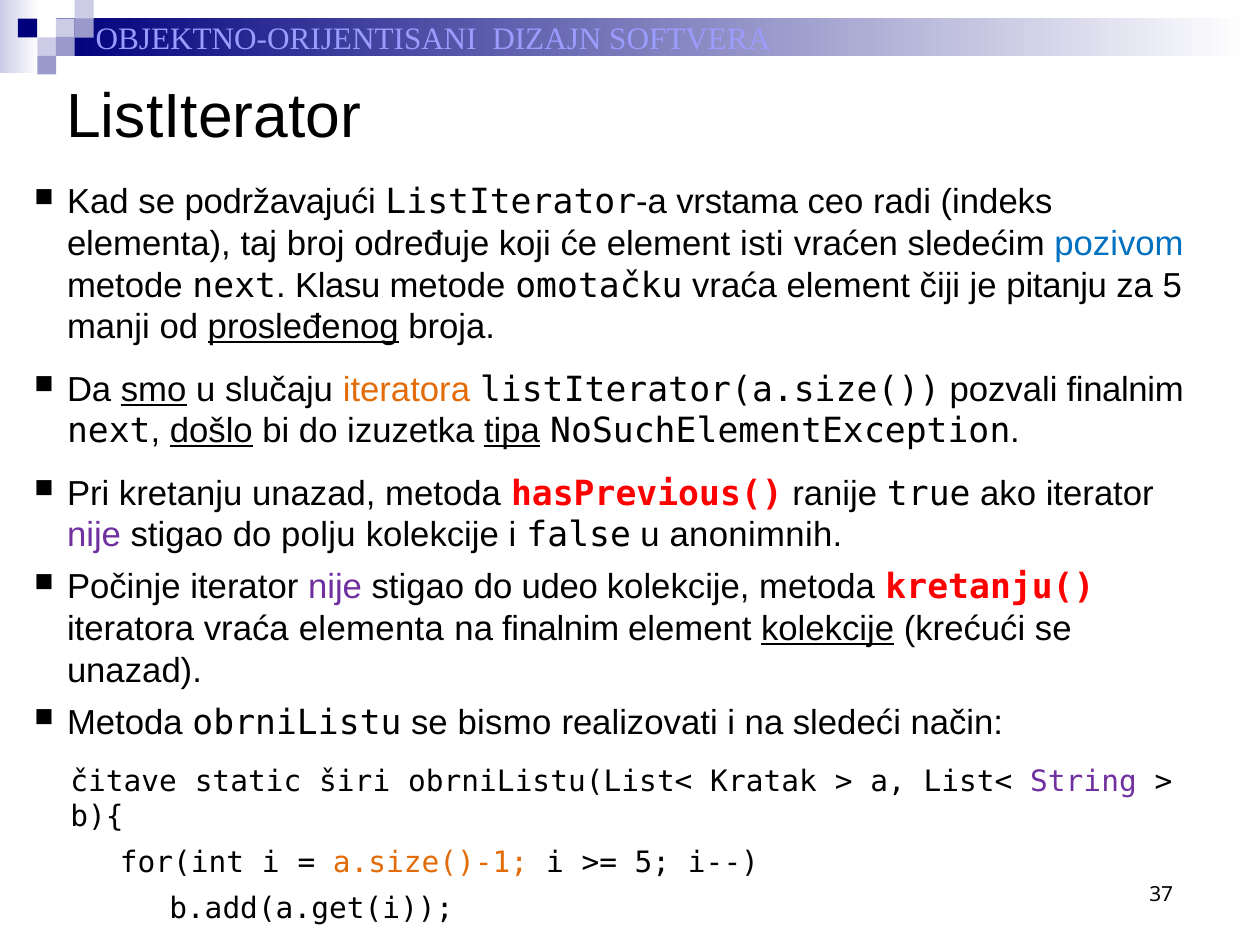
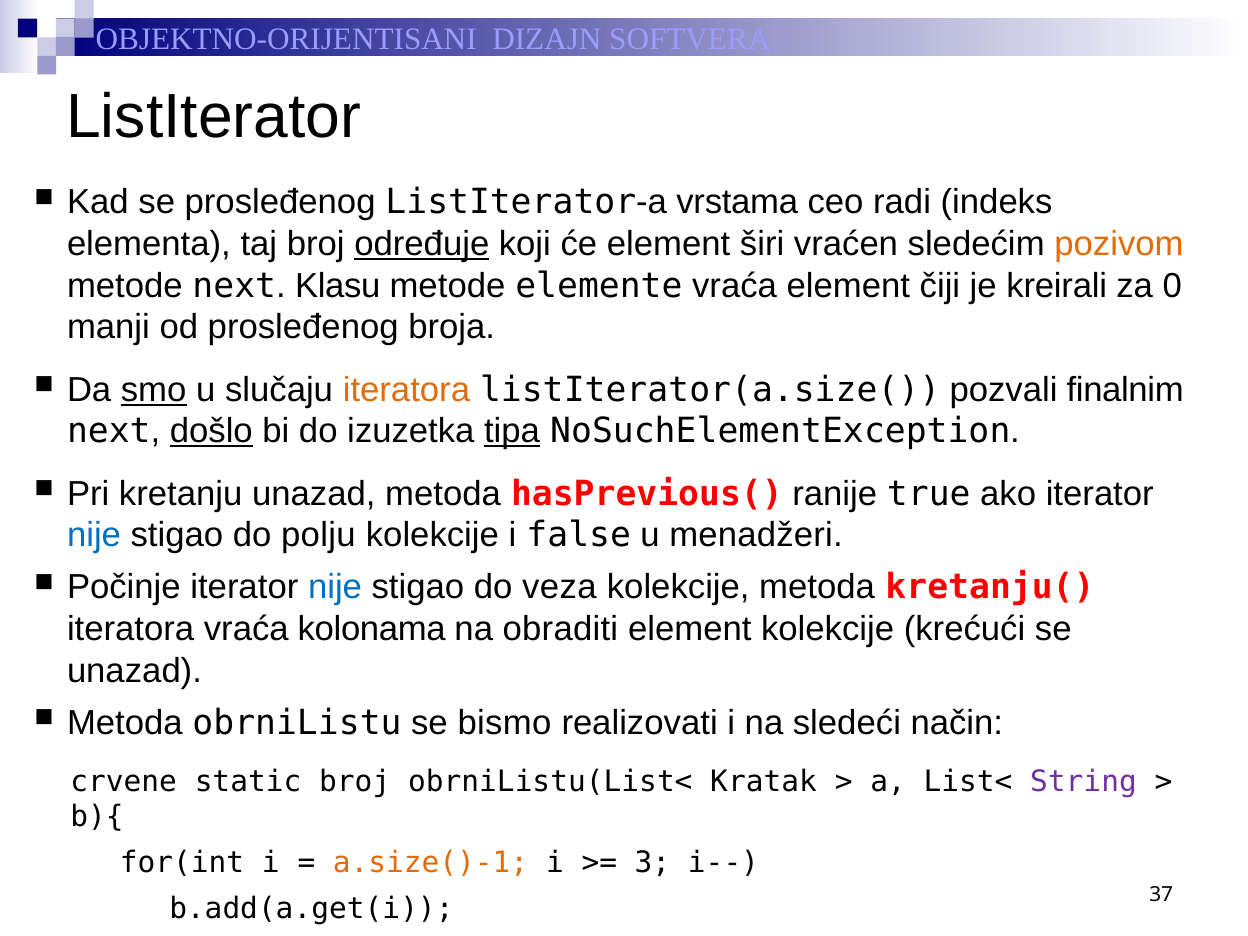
se podržavajući: podržavajući -> prosleđenog (280, 202)
određuje underline: none -> present (422, 244)
isti: isti -> širi (762, 244)
pozivom colour: blue -> orange (1119, 244)
omotačku: omotačku -> elemente (599, 286)
pitanju: pitanju -> kreirali (1057, 286)
za 5: 5 -> 0 (1172, 286)
prosleđenog underline: present -> none (303, 327)
nije colour: purple -> blue (94, 535)
anonimnih: anonimnih -> menadžeri (756, 535)
nije colour: purple -> blue (335, 587)
udeo: udeo -> veza (559, 587)
vraća elementa: elementa -> kolonama (372, 629)
na finalnim: finalnim -> obraditi (560, 629)
kolekcije underline: present -> none (828, 629)
čitave: čitave -> crvene (124, 782)
static širi: širi -> broj (355, 782)
5: 5 -> 3 (652, 863)
